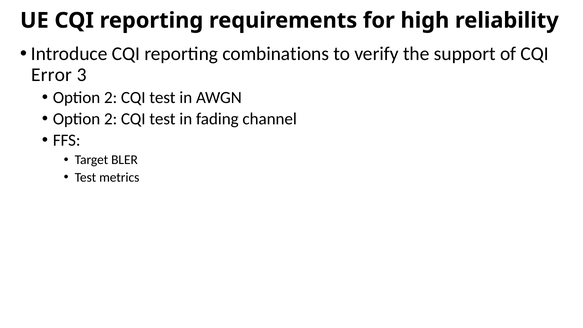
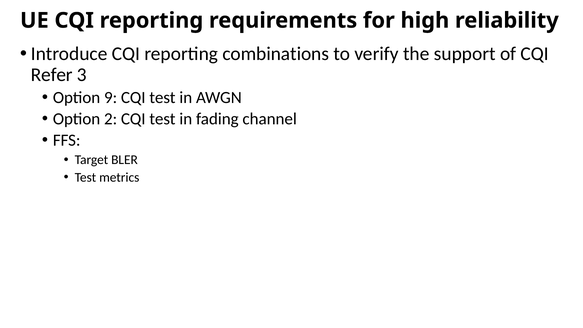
Error: Error -> Refer (52, 75)
2: 2 -> 9 (111, 98)
